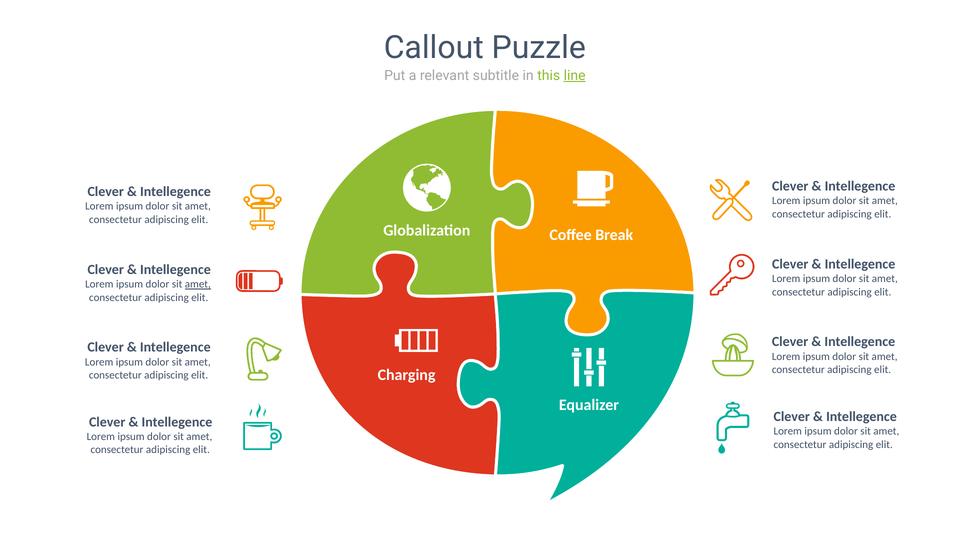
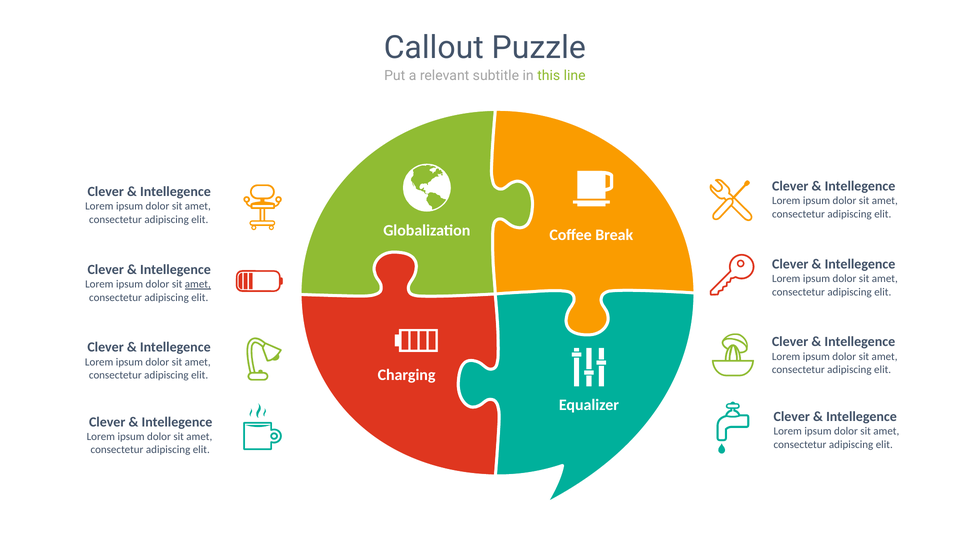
line underline: present -> none (575, 76)
